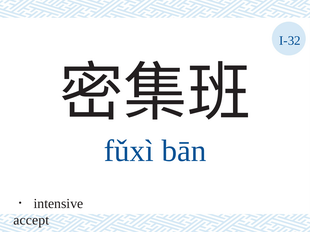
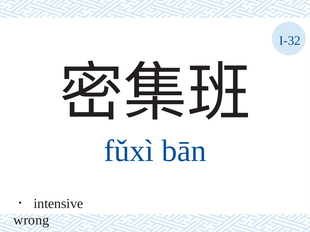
accept: accept -> wrong (31, 221)
